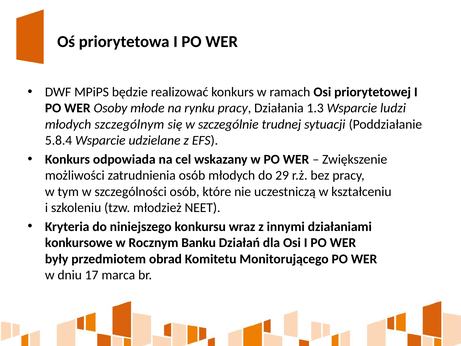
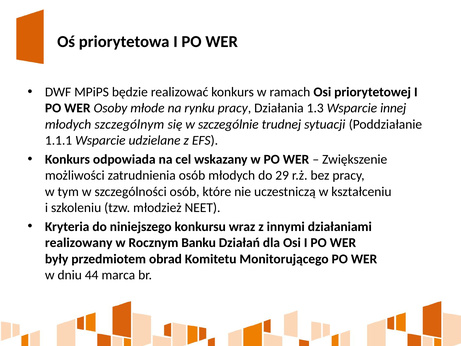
ludzi: ludzi -> innej (393, 108)
5.8.4: 5.8.4 -> 1.1.1 (59, 140)
konkursowe: konkursowe -> realizowany (79, 243)
17: 17 -> 44 (92, 275)
